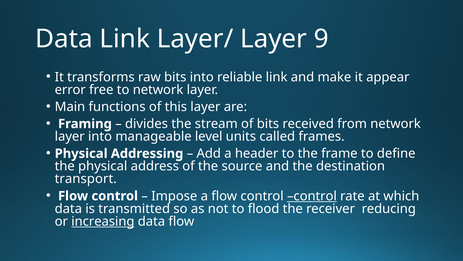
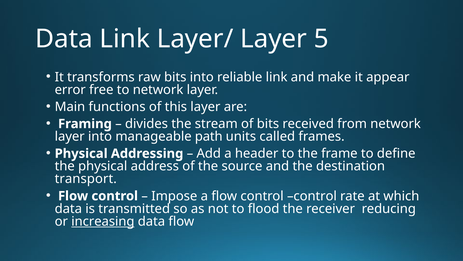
9: 9 -> 5 (321, 39)
level: level -> path (209, 136)
control underline: present -> none (312, 196)
